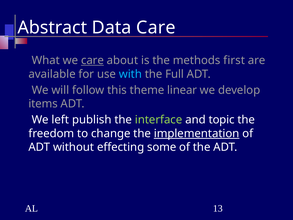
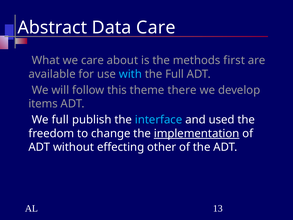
care underline: present -> none (92, 60)
linear: linear -> there (182, 90)
We left: left -> full (60, 120)
interface colour: light green -> light blue (159, 120)
topic: topic -> used (222, 120)
some: some -> other (162, 147)
